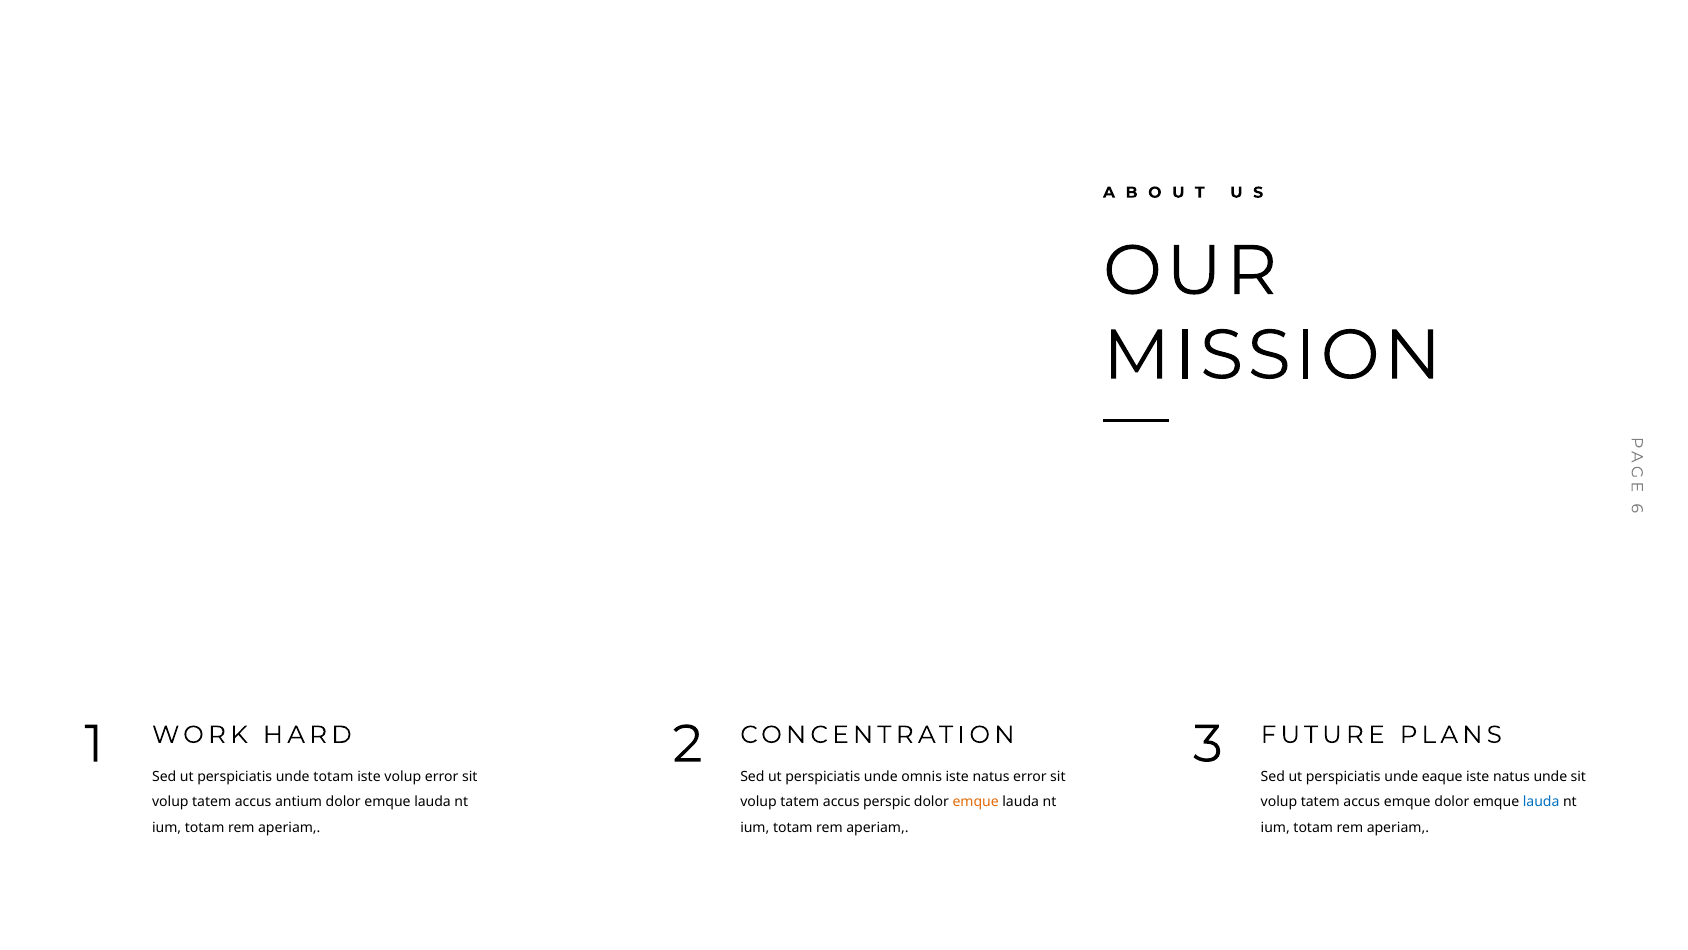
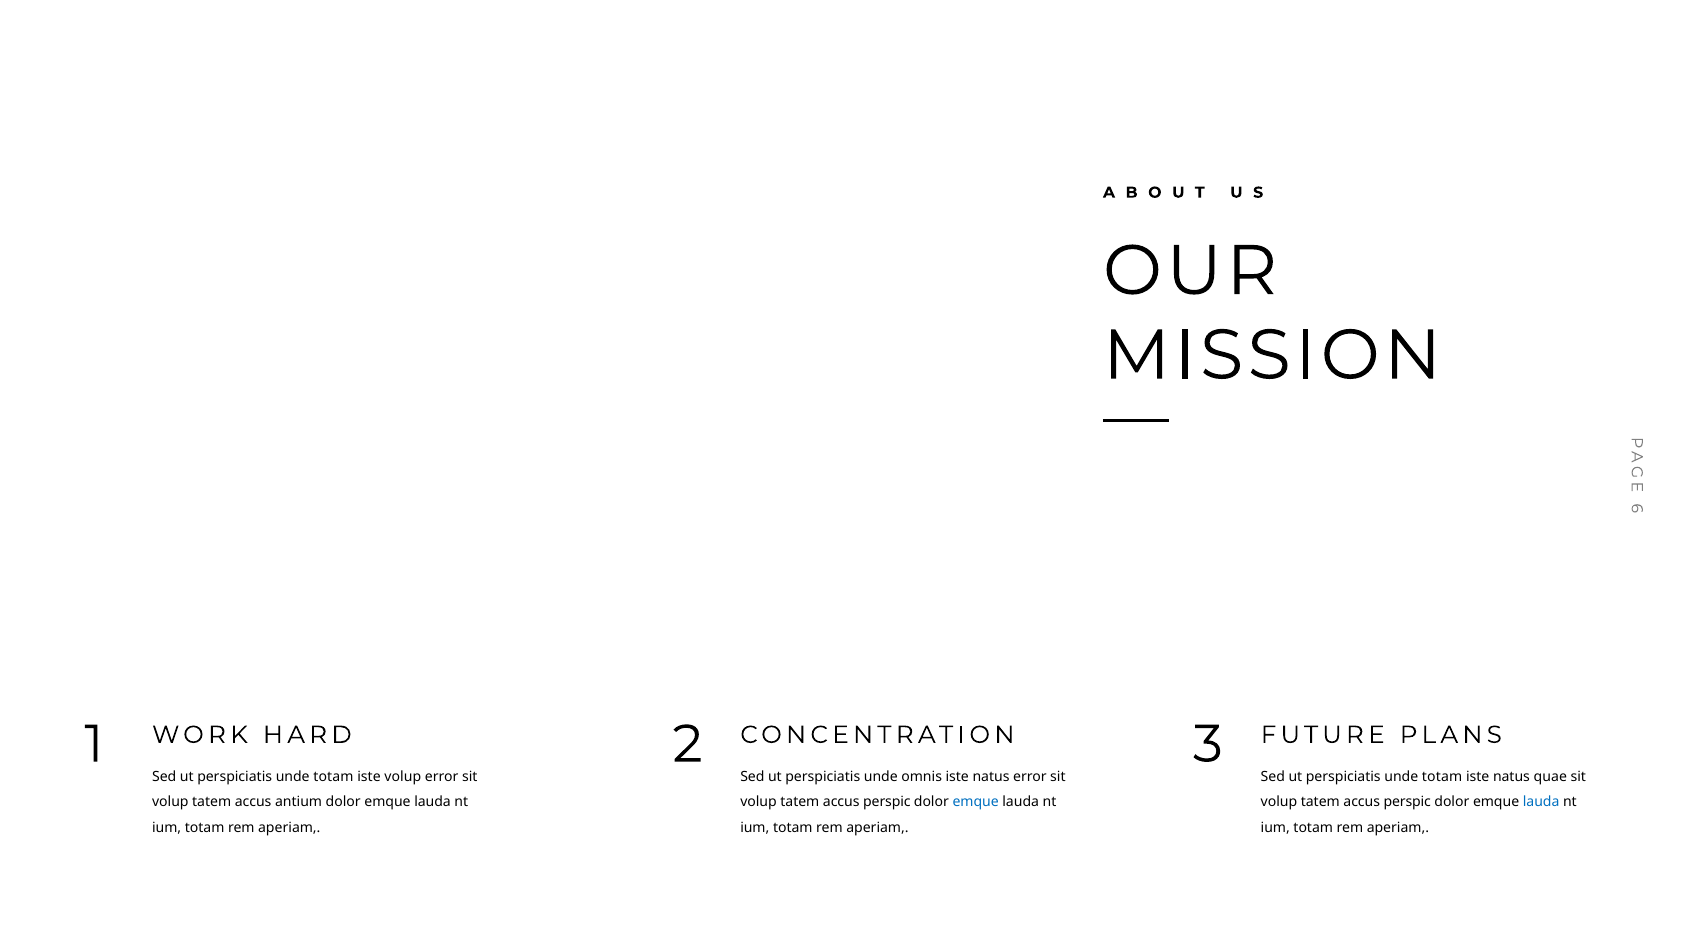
eaque: eaque -> totam (1442, 776)
natus unde: unde -> quae (1550, 776)
emque colour: orange -> blue (976, 802)
emque: emque -> perspic (1407, 802)
